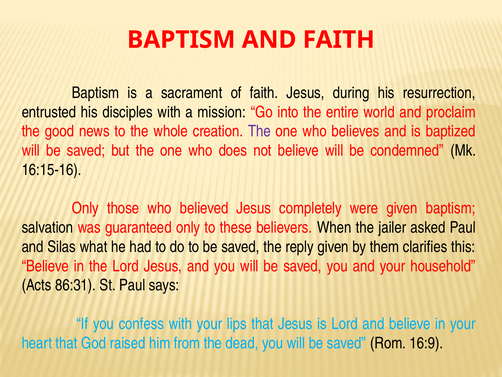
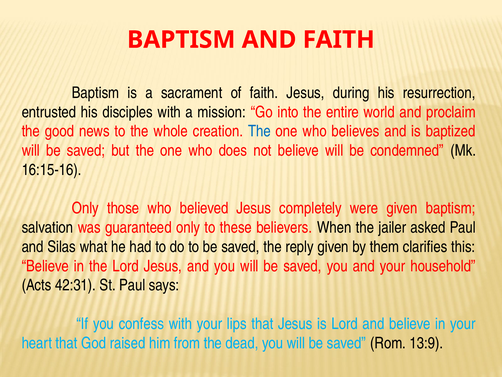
The colour: purple -> blue (259, 131)
86:31: 86:31 -> 42:31 (76, 285)
16:9: 16:9 -> 13:9 (426, 343)
